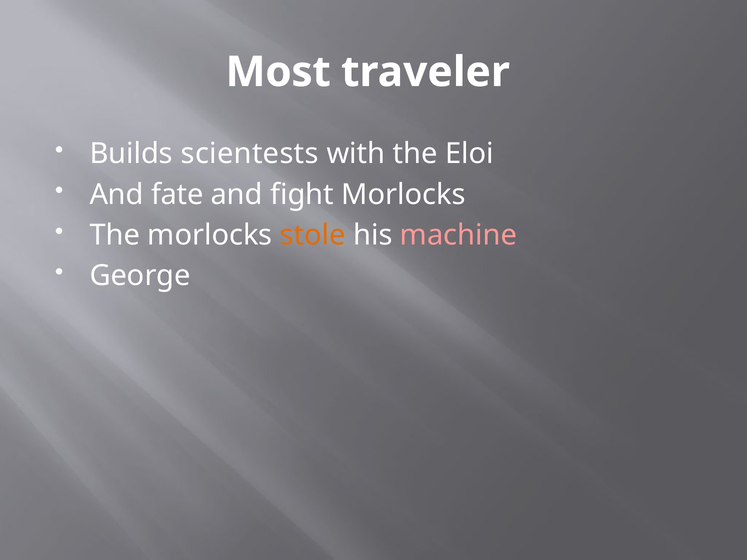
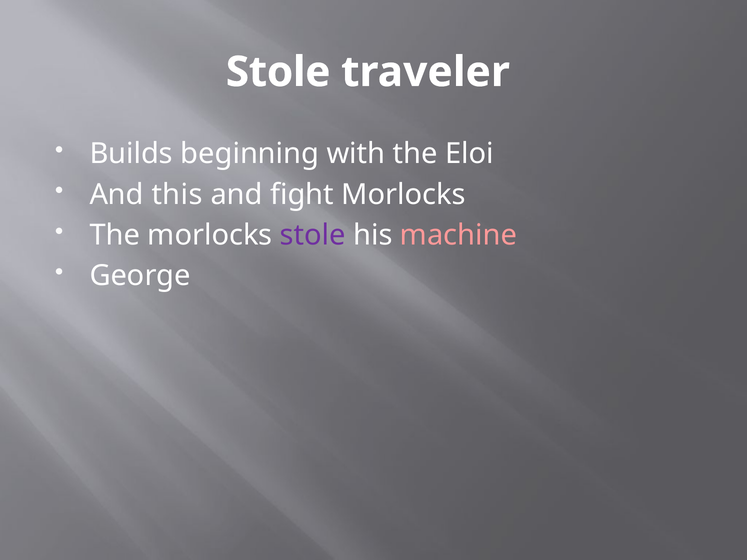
Most: Most -> Stole (278, 72)
scientests: scientests -> beginning (250, 154)
fate: fate -> this (177, 195)
stole colour: orange -> purple (313, 235)
